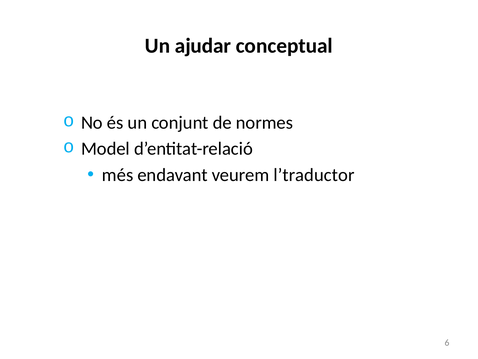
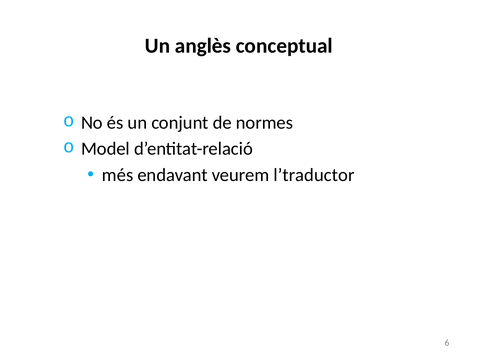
ajudar: ajudar -> anglès (203, 46)
